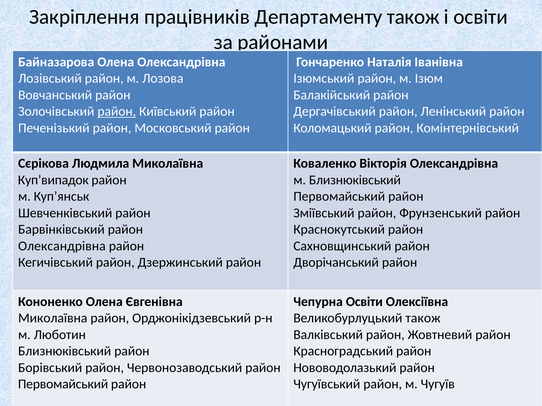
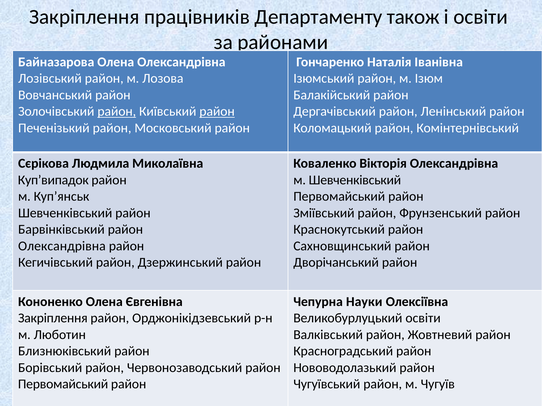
район underline: none -> present (217, 112)
м Близнюківський: Близнюківський -> Шевченківський (355, 180)
Чепурна Освіти: Освіти -> Науки (364, 302)
Миколаївна: Миколаївна -> Закріплення (53, 319)
Великобурлуцький також: також -> освіти (423, 319)
